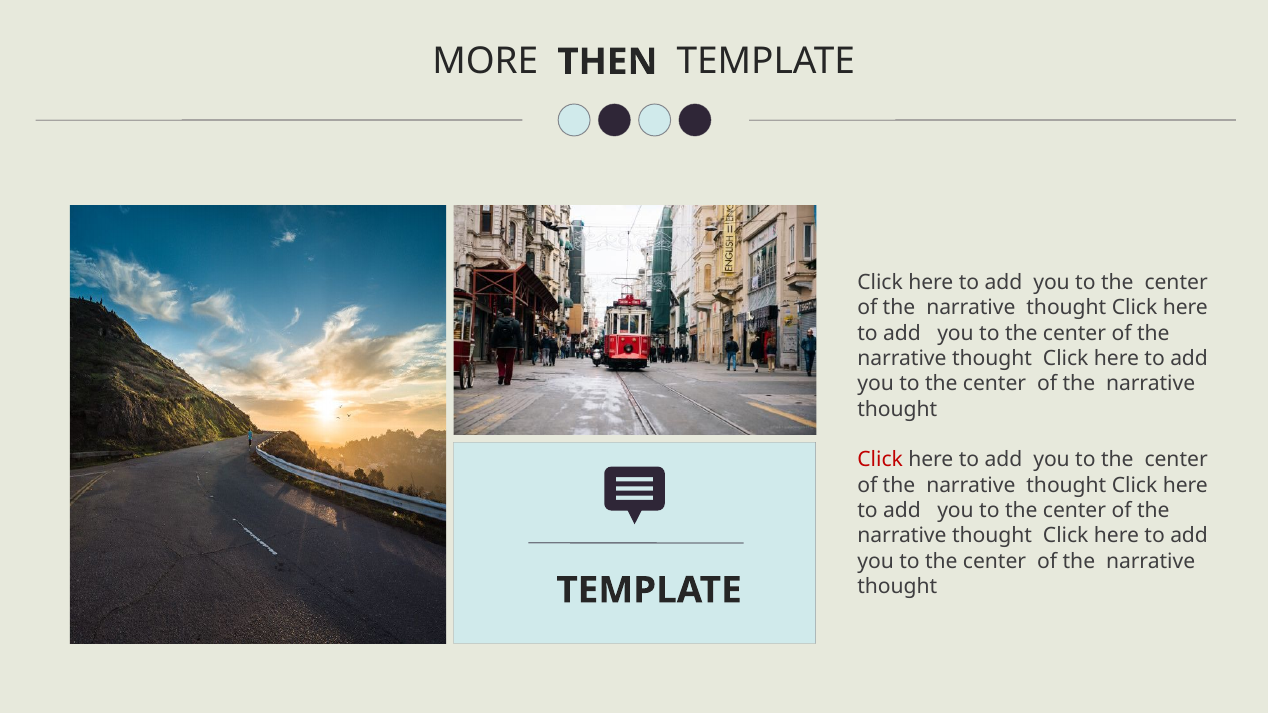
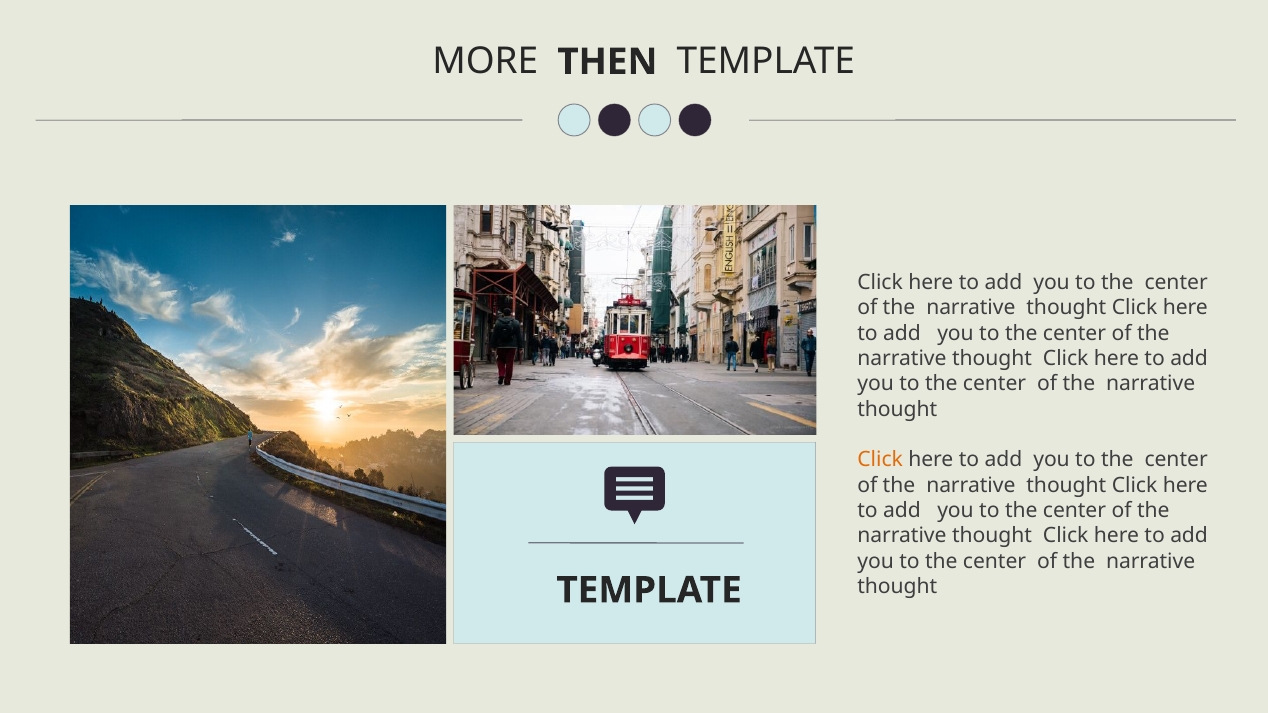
Click colour: red -> orange (880, 460)
